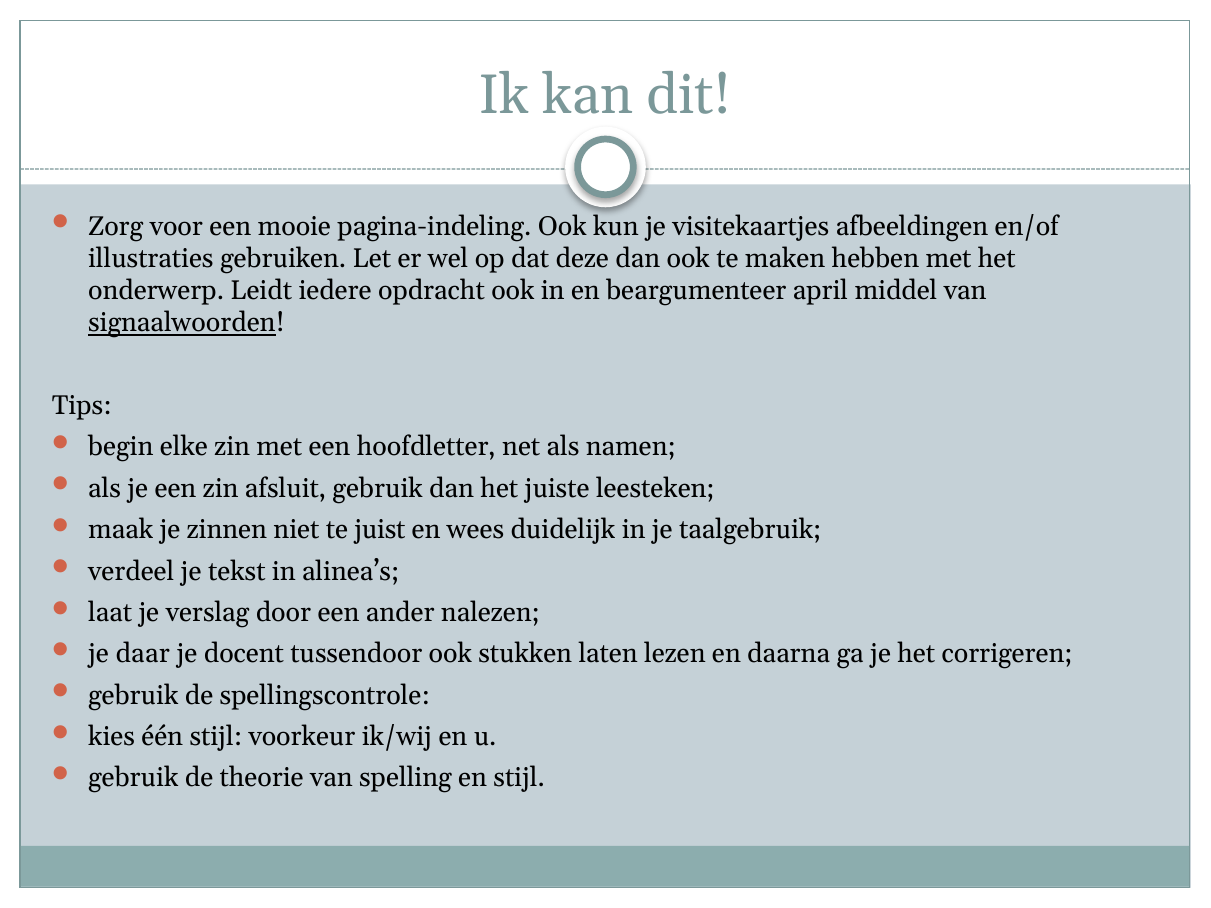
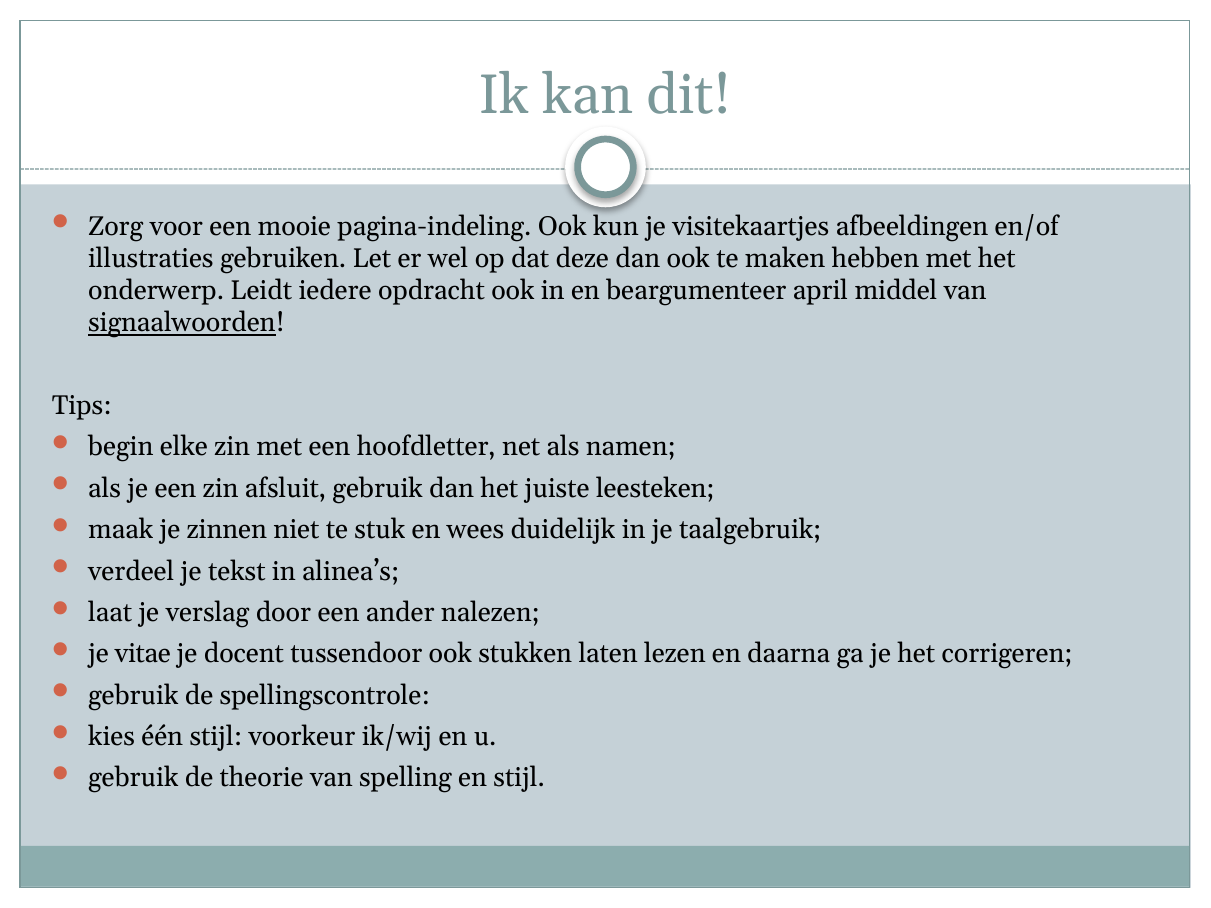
juist: juist -> stuk (380, 530)
daar: daar -> vitae (143, 654)
